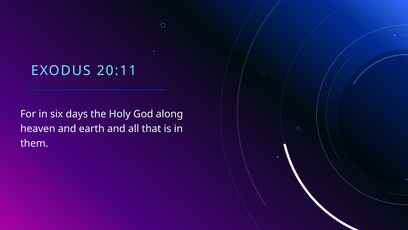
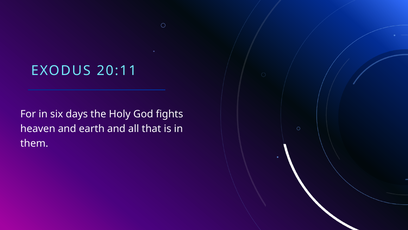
along: along -> fights (170, 114)
